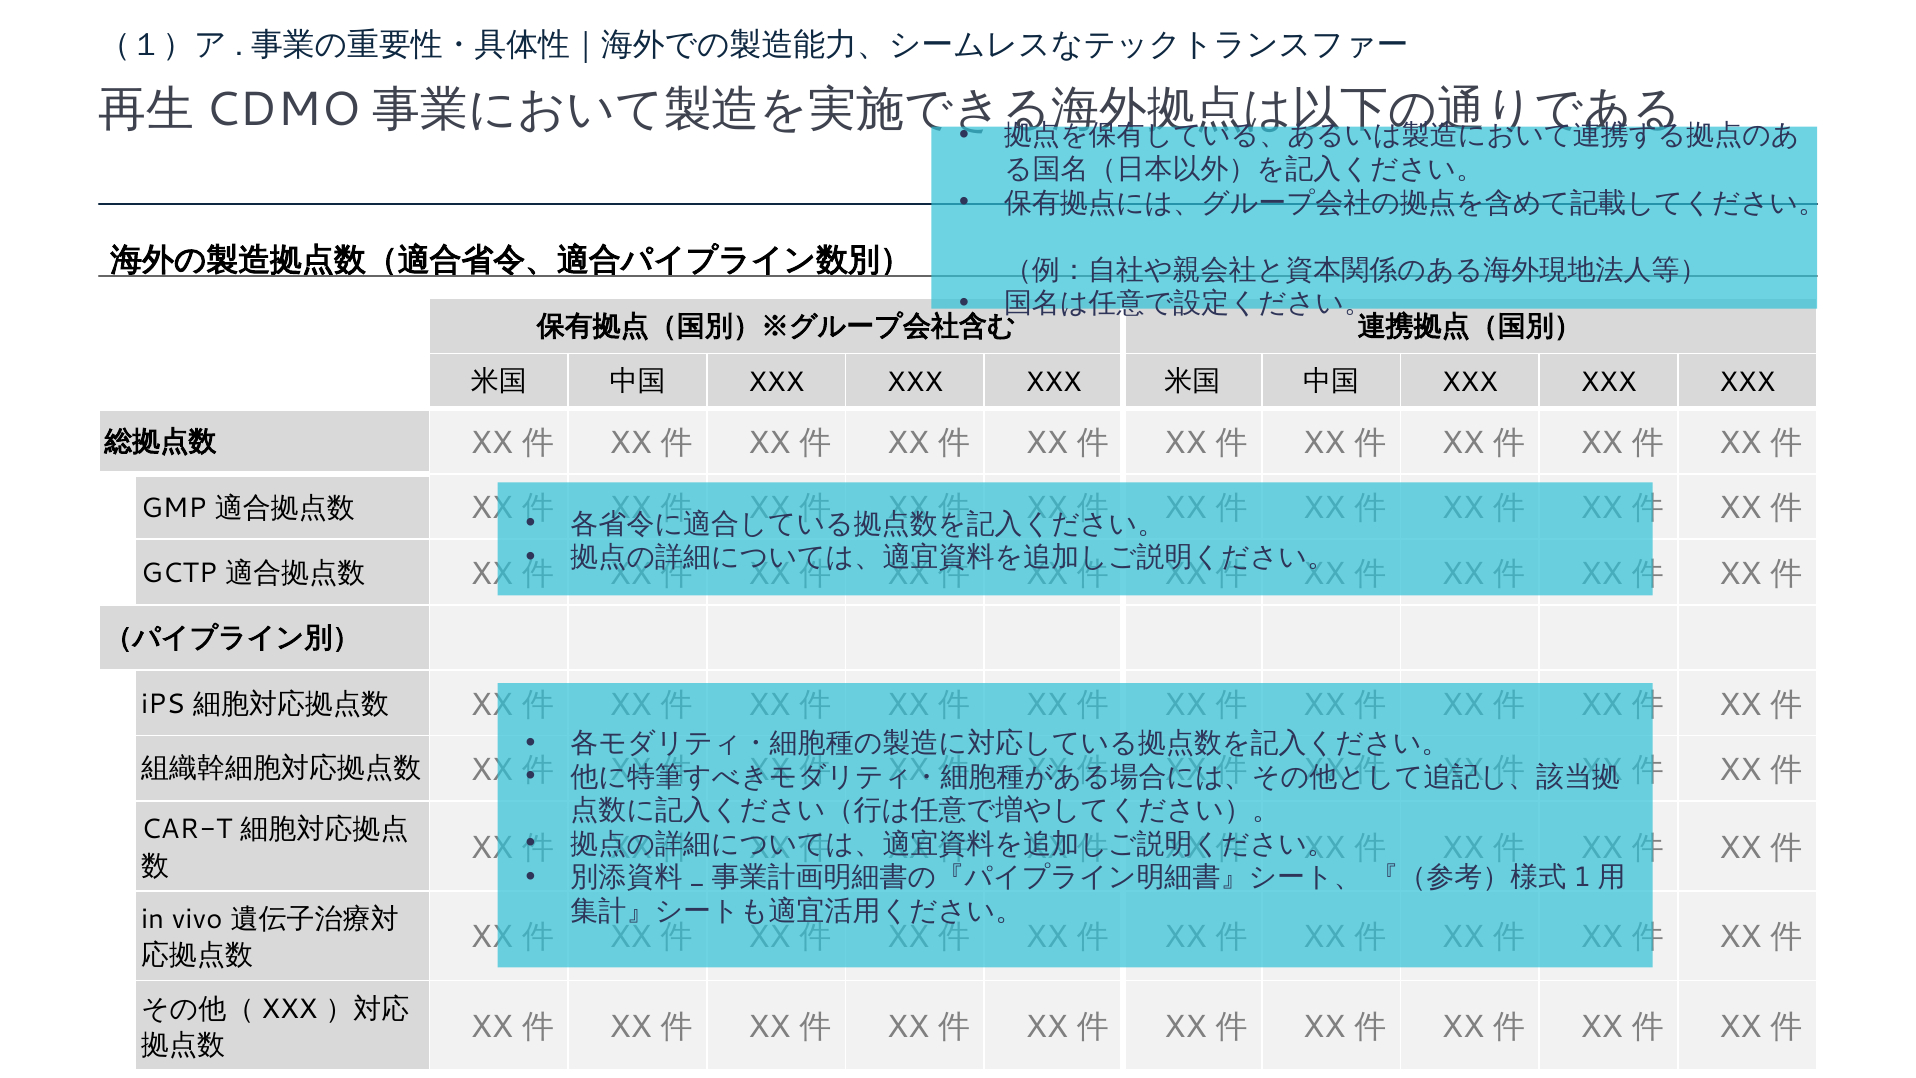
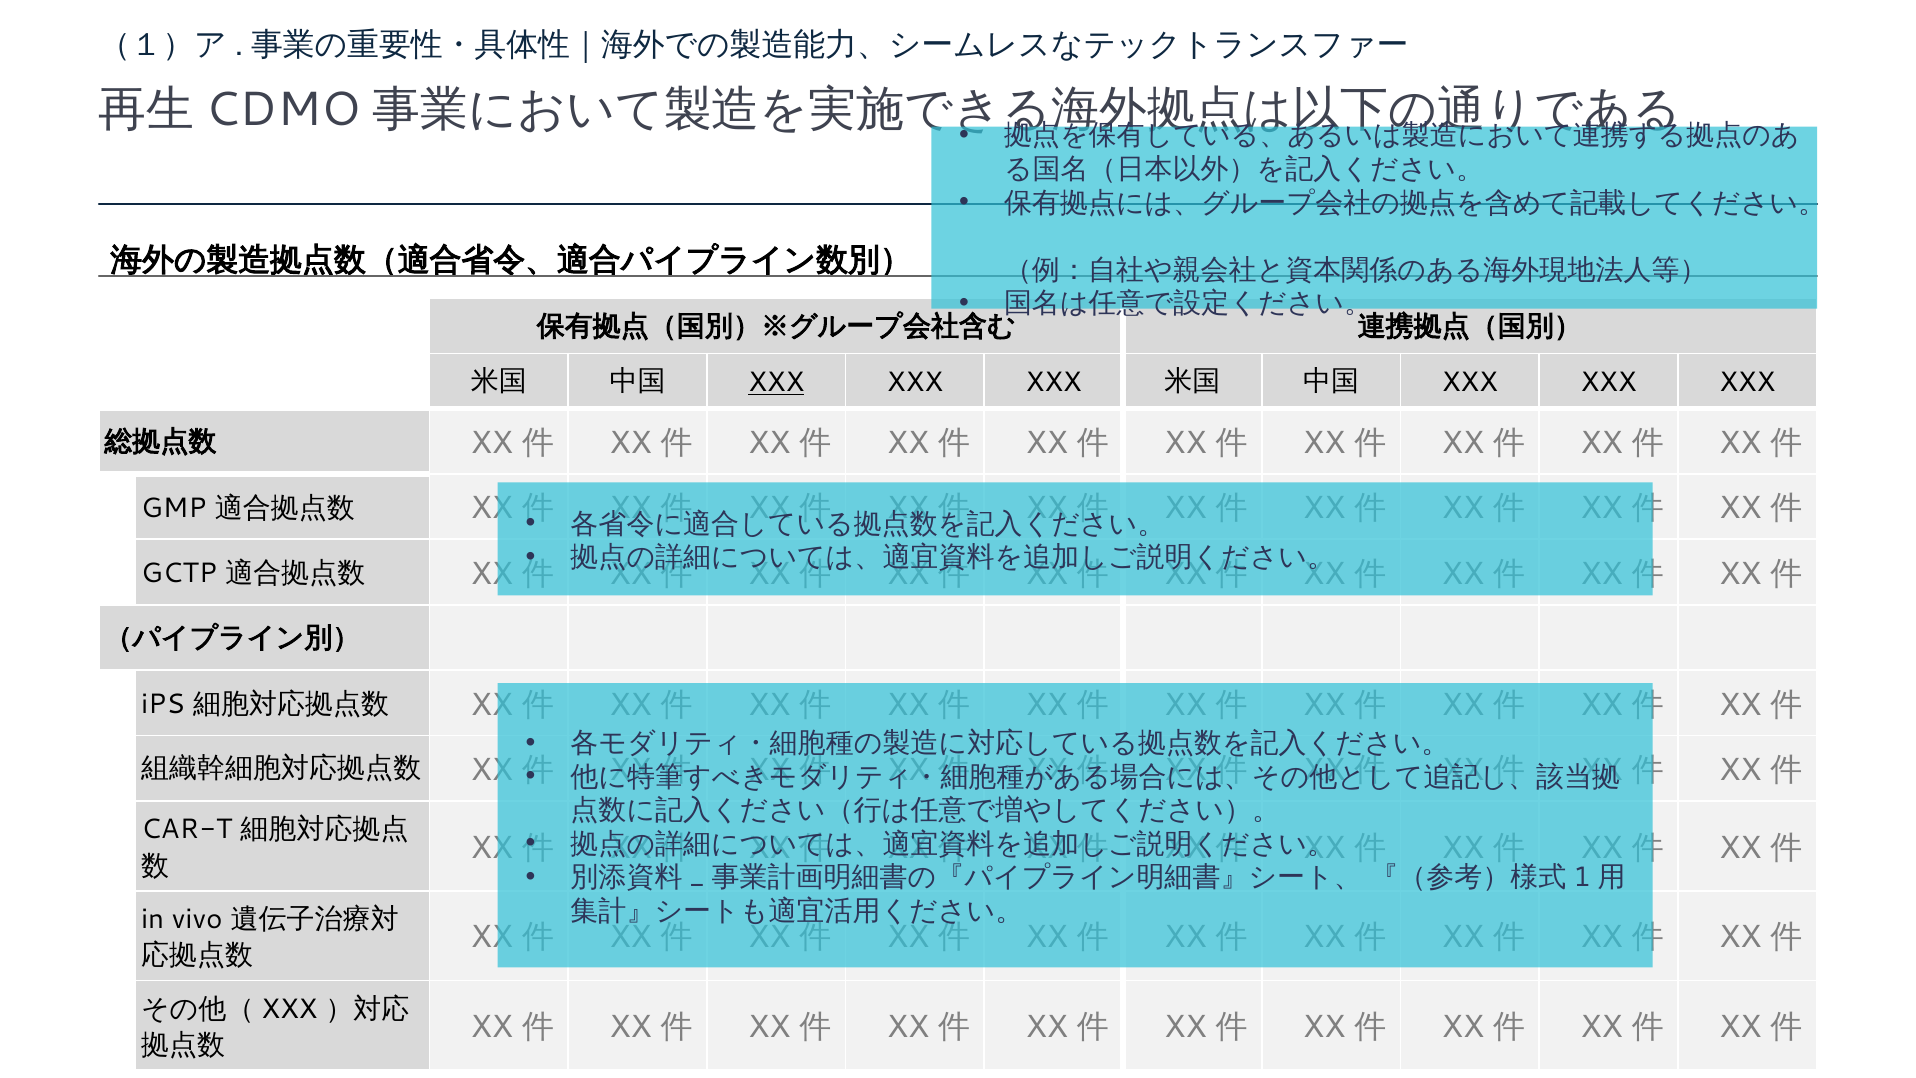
XXX underline: none -> present (776, 382)
